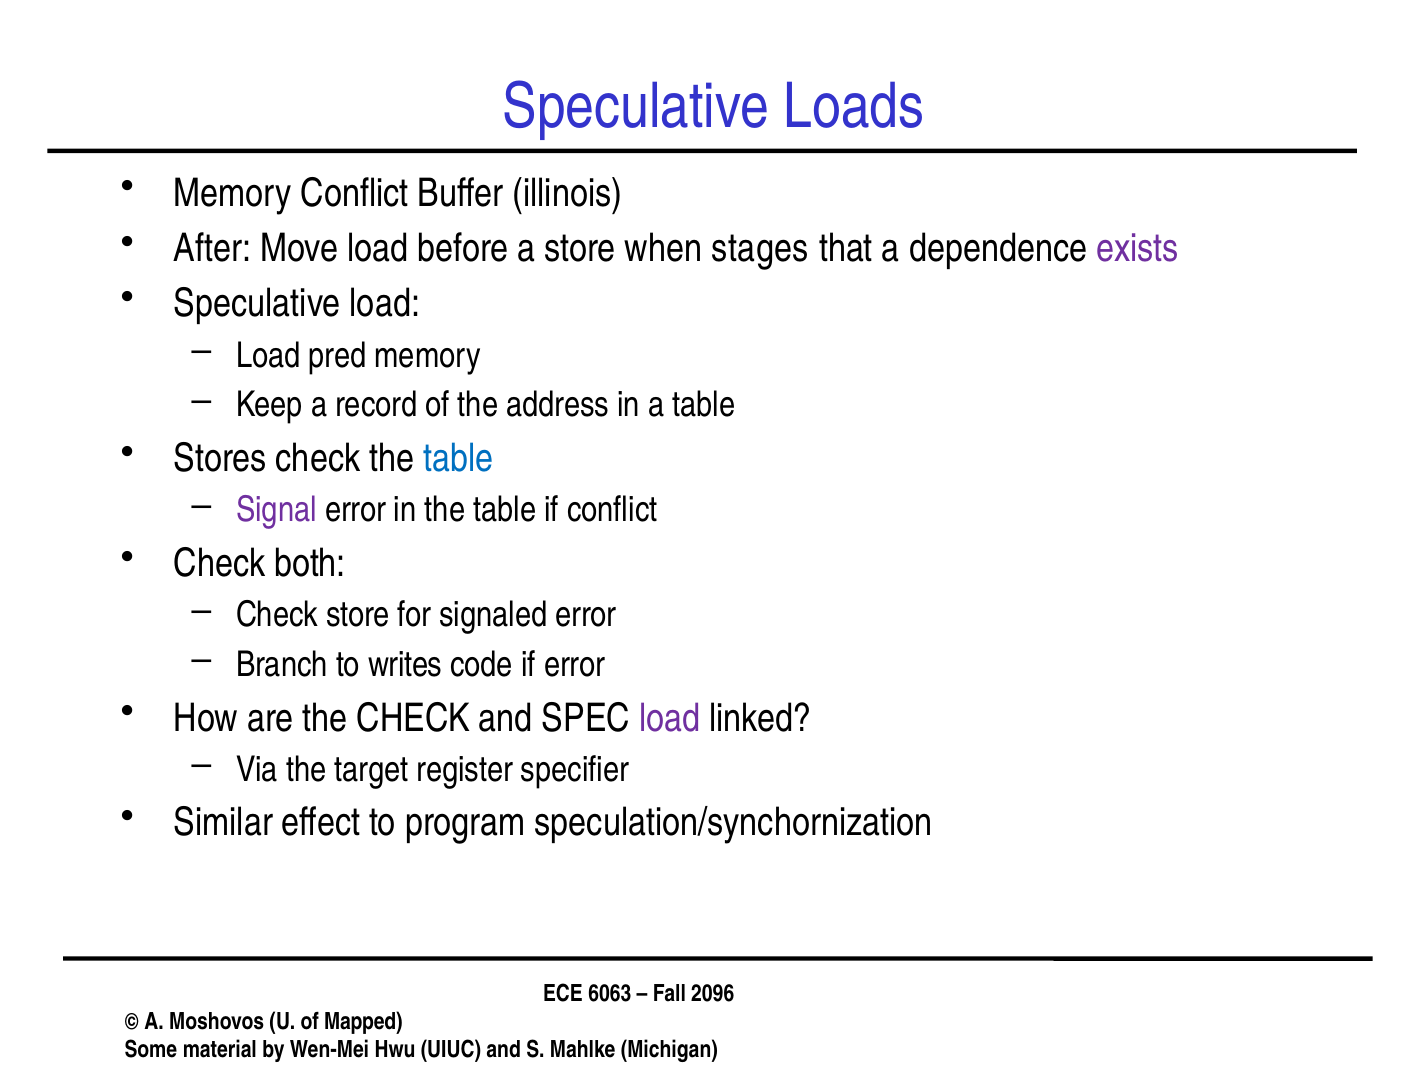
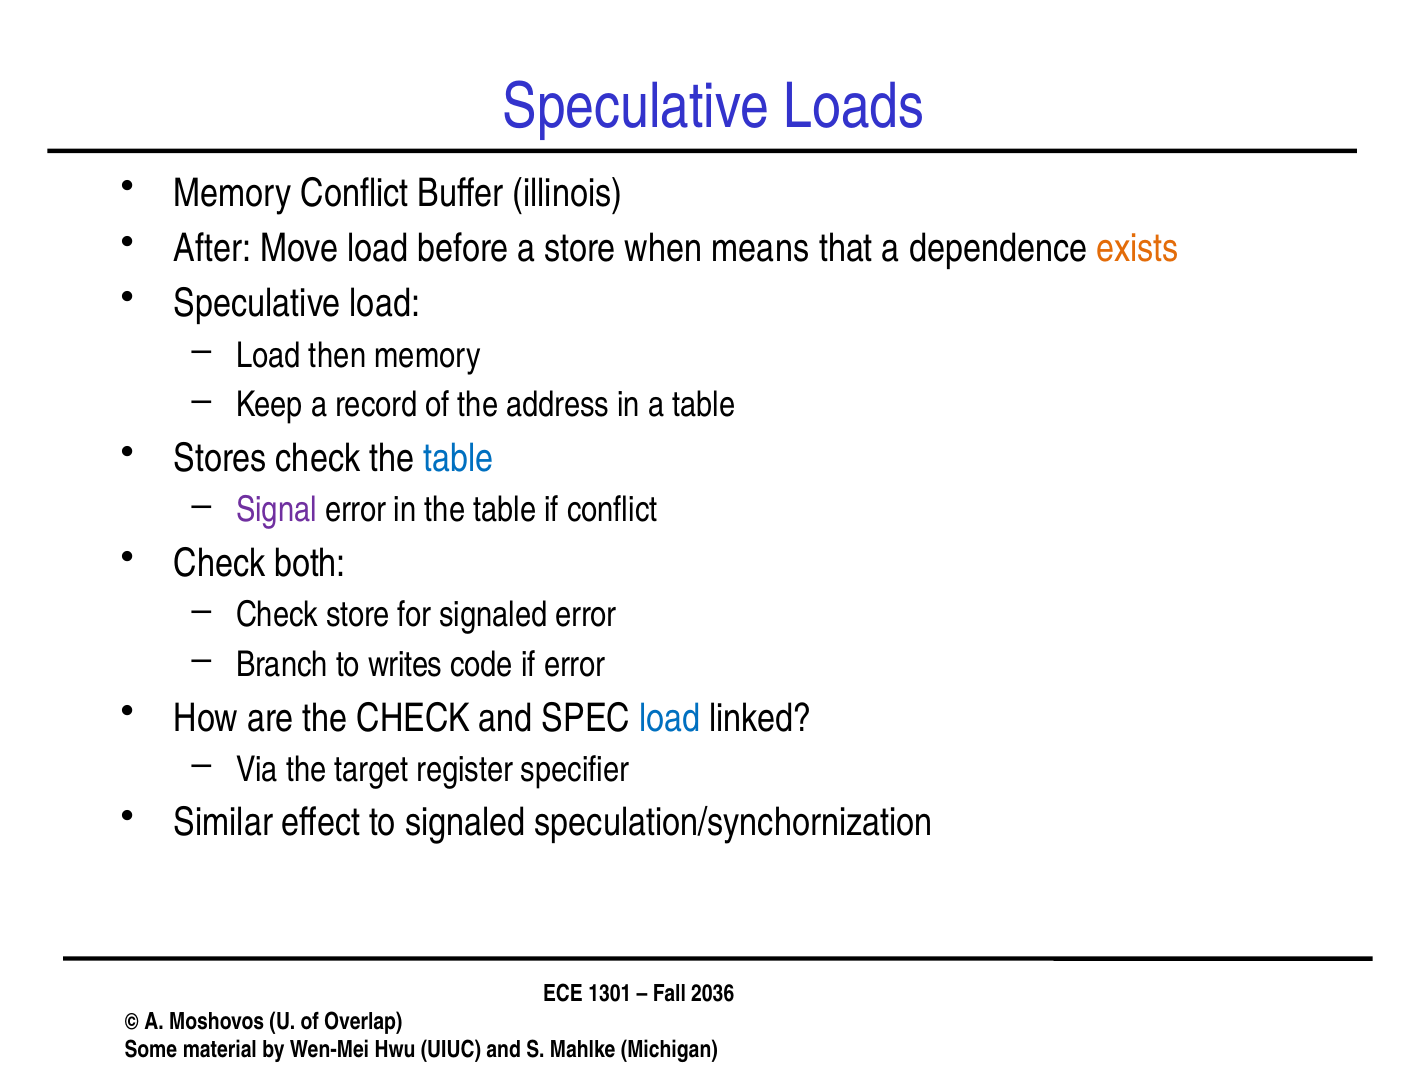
stages: stages -> means (761, 249)
exists colour: purple -> orange (1137, 249)
pred: pred -> then (338, 356)
load colour: purple -> blue (670, 718)
to program: program -> signaled (465, 823)
6063: 6063 -> 1301 (610, 993)
2096: 2096 -> 2036 (713, 993)
Mapped: Mapped -> Overlap (363, 1022)
